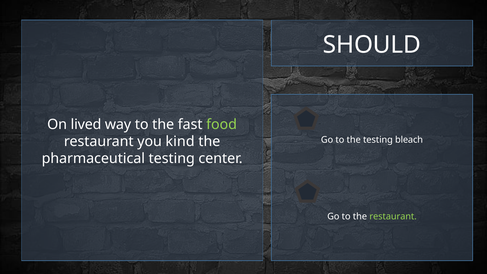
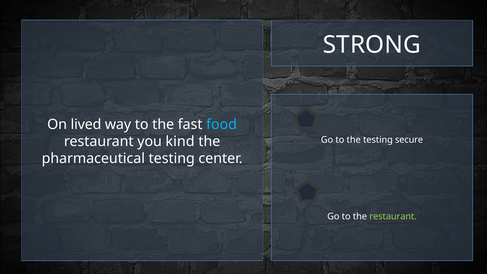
SHOULD: SHOULD -> STRONG (372, 45)
food colour: light green -> light blue (222, 124)
bleach: bleach -> secure (409, 140)
